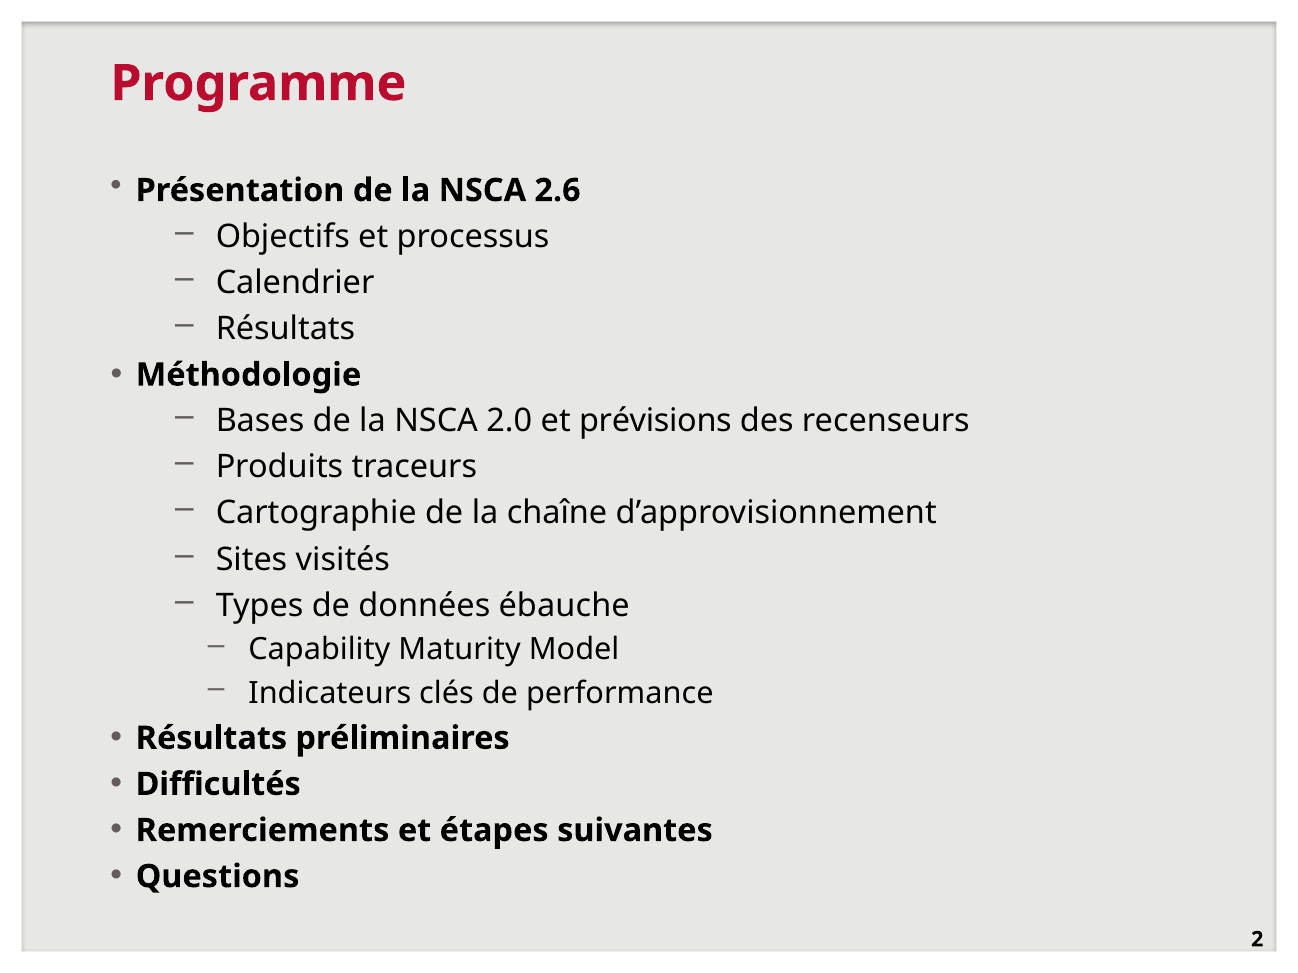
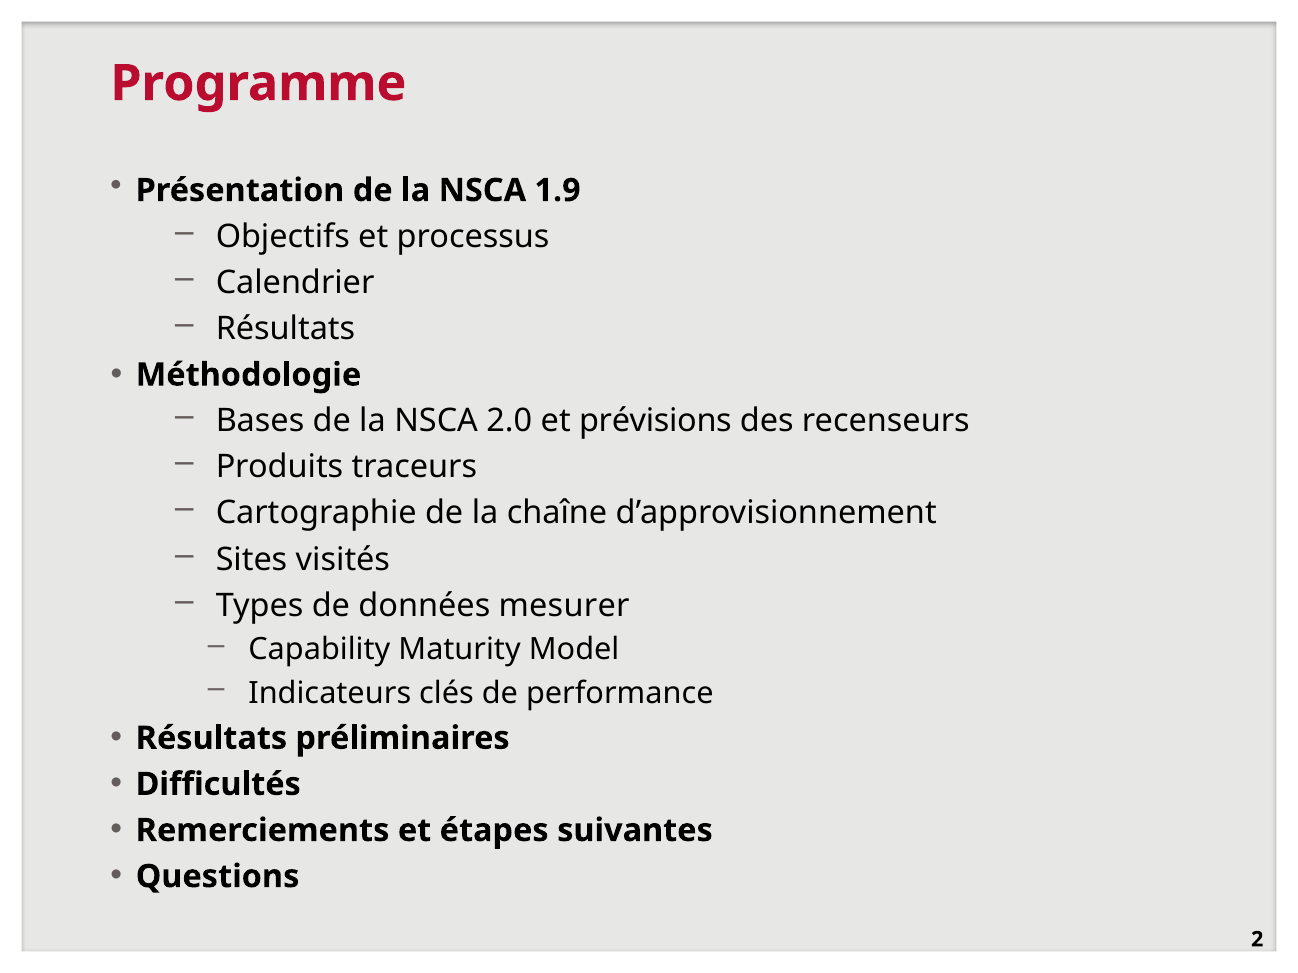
2.6: 2.6 -> 1.9 (558, 190)
ébauche: ébauche -> mesurer (564, 606)
